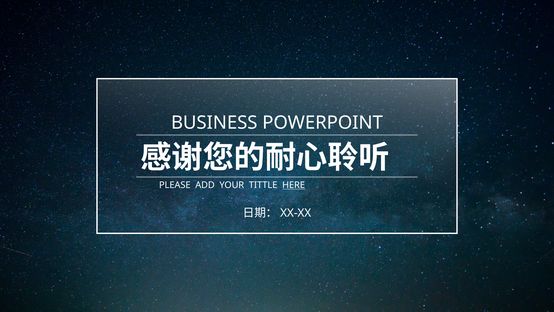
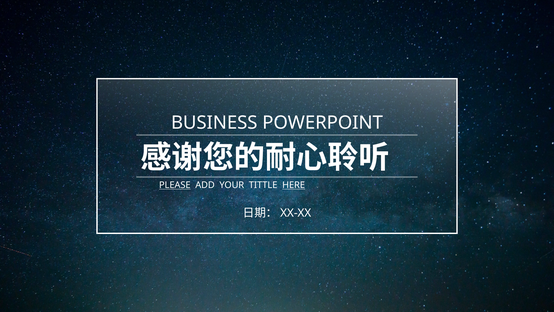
PLEASE underline: none -> present (175, 185)
